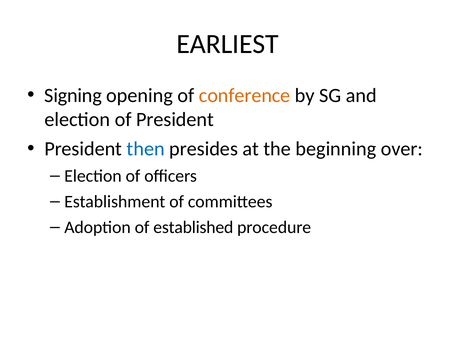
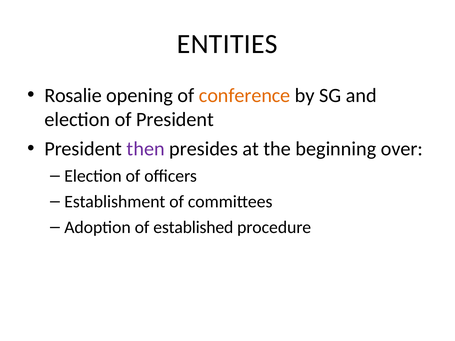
EARLIEST: EARLIEST -> ENTITIES (227, 44)
Signing: Signing -> Rosalie (73, 95)
then colour: blue -> purple (146, 149)
